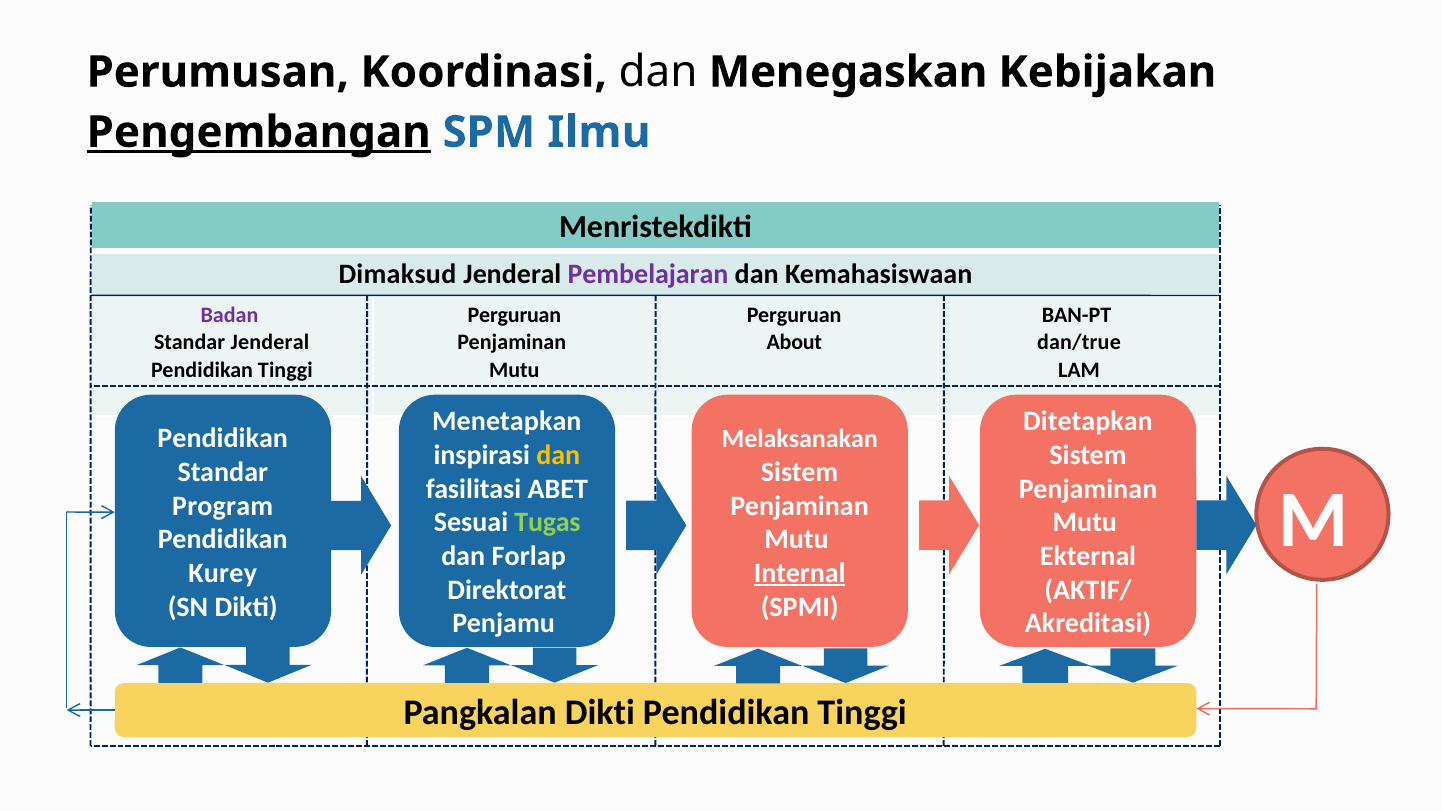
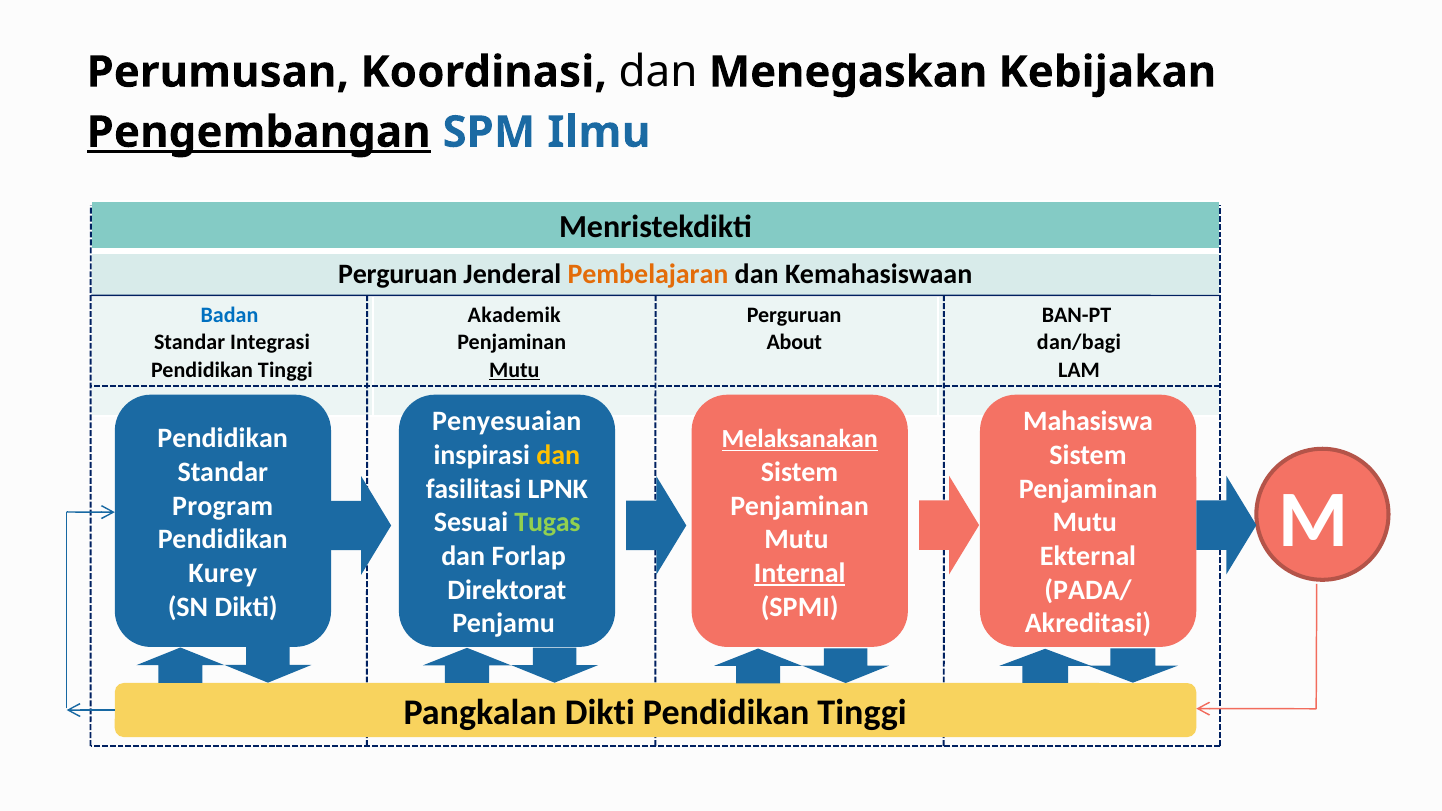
Dimaksud: Dimaksud -> Perguruan (398, 274)
Pembelajaran colour: purple -> orange (648, 274)
Badan colour: purple -> blue (229, 315)
Perguruan: Perguruan -> Akademik (514, 315)
Standar Jenderal: Jenderal -> Integrasi (270, 343)
dan/true: dan/true -> dan/bagi (1079, 343)
Mutu underline: none -> present (514, 370)
Menetapkan: Menetapkan -> Penyesuaian (507, 422)
Ditetapkan: Ditetapkan -> Mahasiswa (1088, 422)
Melaksanakan underline: none -> present (800, 439)
ABET: ABET -> LPNK (558, 489)
AKTIF/: AKTIF/ -> PADA/ (1088, 590)
